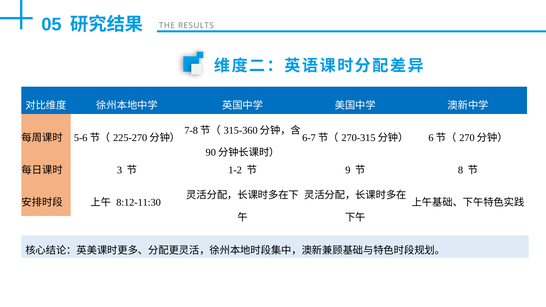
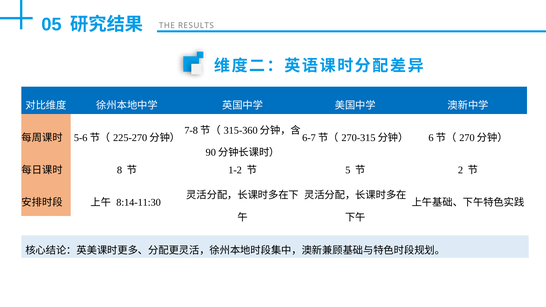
3: 3 -> 8 (119, 170)
9: 9 -> 5 (348, 170)
8: 8 -> 2 (461, 170)
8:12-11:30: 8:12-11:30 -> 8:14-11:30 (139, 203)
